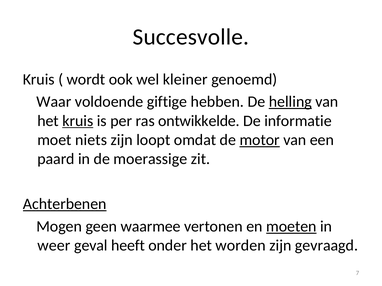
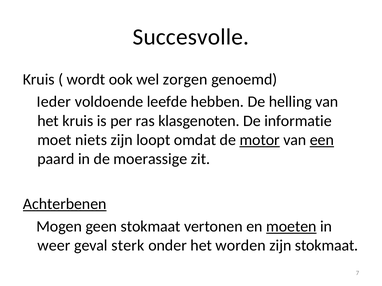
kleiner: kleiner -> zorgen (185, 79)
Waar: Waar -> Ieder (54, 102)
giftige: giftige -> leefde (167, 102)
helling underline: present -> none (290, 102)
kruis underline: present -> none (78, 121)
ontwikkelde: ontwikkelde -> klasgenoten (199, 121)
een underline: none -> present (322, 140)
geen waarmee: waarmee -> stokmaat (151, 227)
heeft: heeft -> sterk (128, 246)
zijn gevraagd: gevraagd -> stokmaat (327, 246)
